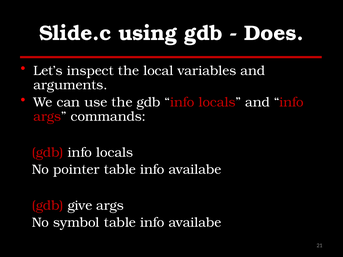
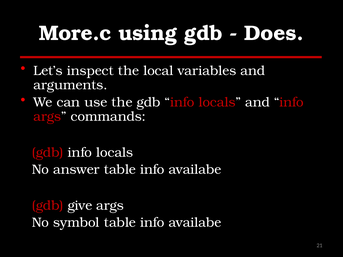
Slide.c: Slide.c -> More.c (75, 33)
pointer: pointer -> answer (76, 170)
